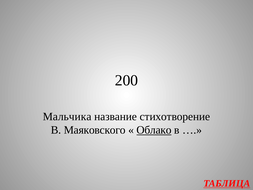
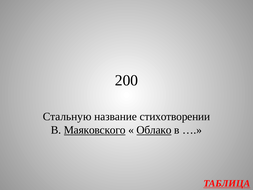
Мальчика: Мальчика -> Стальную (67, 116)
стихотворение: стихотворение -> стихотворении (175, 116)
Маяковского underline: none -> present (95, 130)
